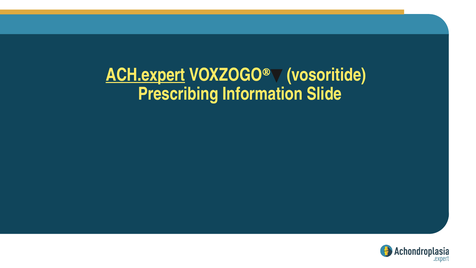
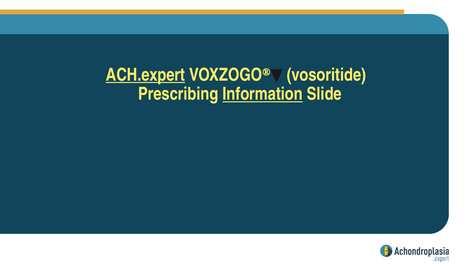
Information underline: none -> present (263, 94)
